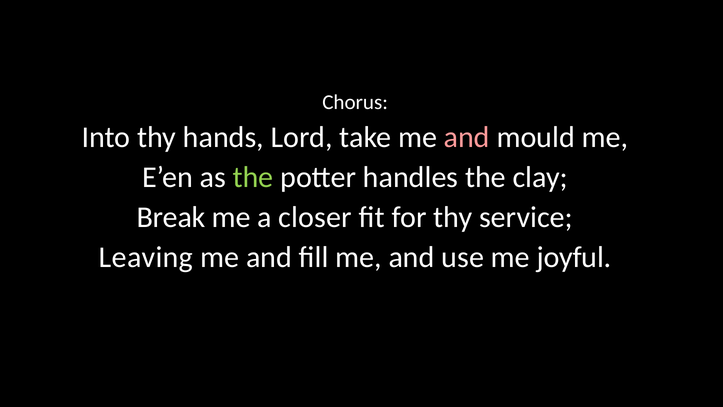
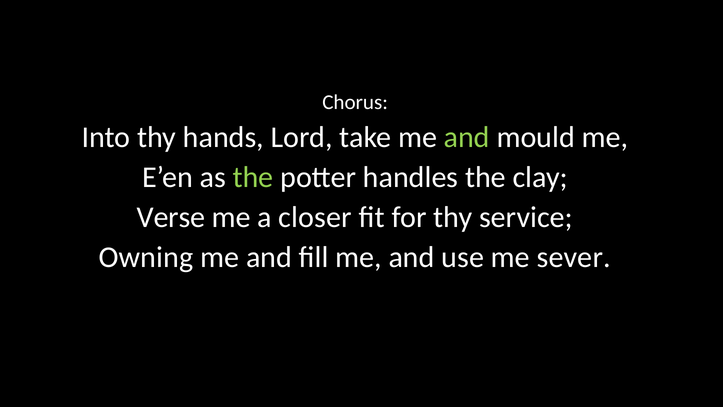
and colour: pink -> light green (467, 137)
Break: Break -> Verse (171, 217)
Leaving: Leaving -> Owning (146, 257)
joyful: joyful -> sever (574, 257)
